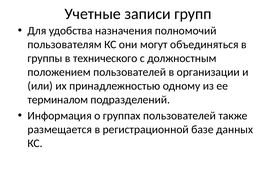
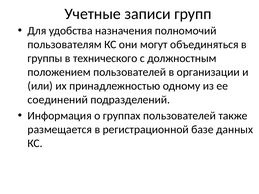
терминалом: терминалом -> соединений (58, 100)
